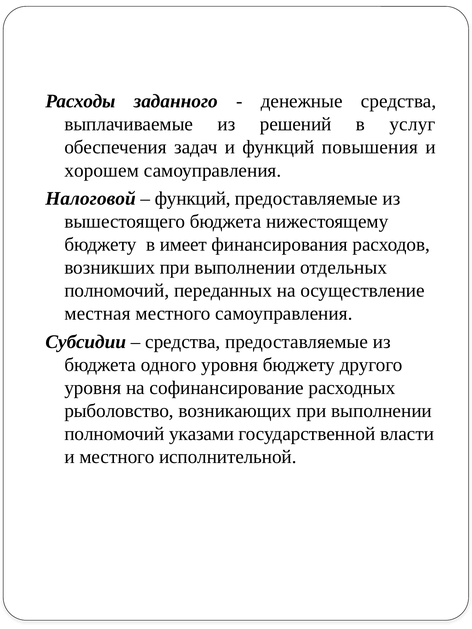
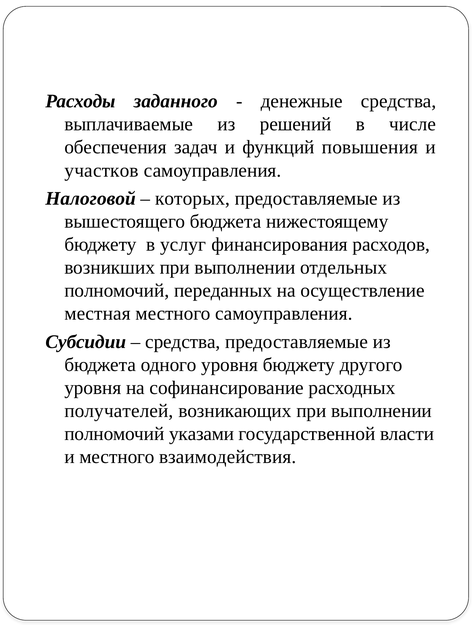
услуг: услуг -> числе (413, 124)
хорошем: хорошем -> участков (102, 170)
функций: функций -> которых (193, 199)
имеет: имеет -> услуг (183, 245)
рыболовство: рыболовство -> получателей (119, 411)
исполнительной: исполнительной -> взаимодействия (228, 457)
